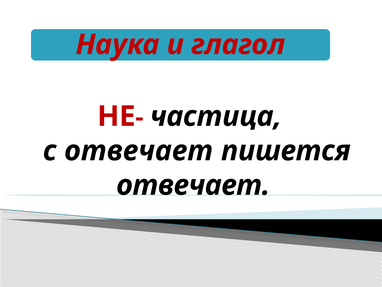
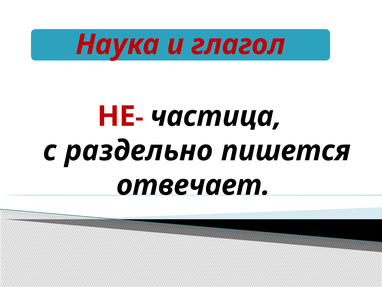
с отвечает: отвечает -> раздельно (139, 151)
